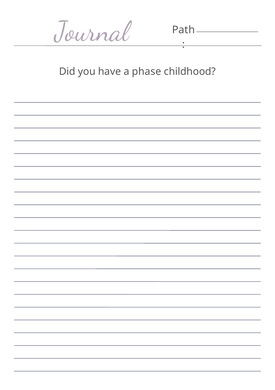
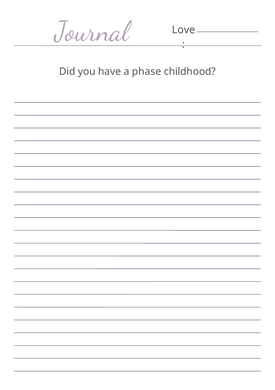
Path: Path -> Love (184, 30)
